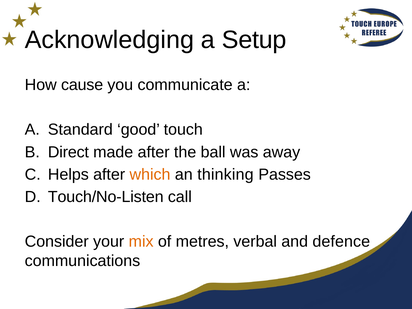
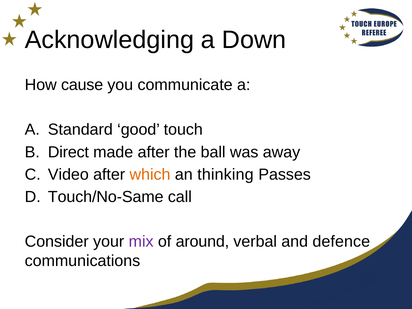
Setup: Setup -> Down (254, 40)
Helps: Helps -> Video (68, 174)
Touch/No-Listen: Touch/No-Listen -> Touch/No-Same (106, 197)
mix colour: orange -> purple (141, 242)
metres: metres -> around (202, 242)
